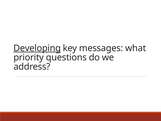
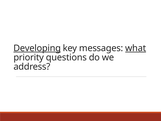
what underline: none -> present (136, 48)
